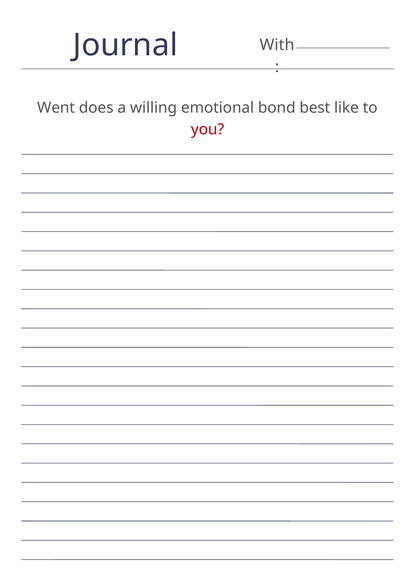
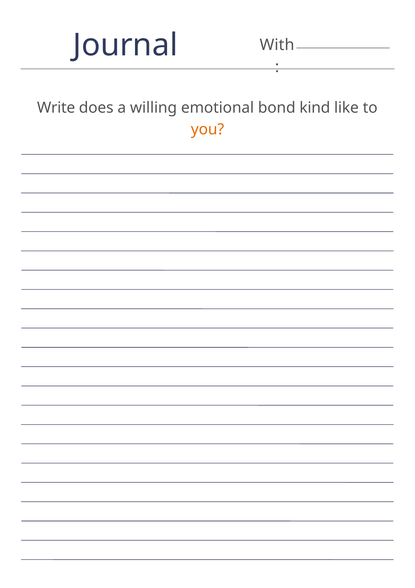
Went: Went -> Write (56, 108)
best: best -> kind (315, 108)
you colour: red -> orange (207, 129)
